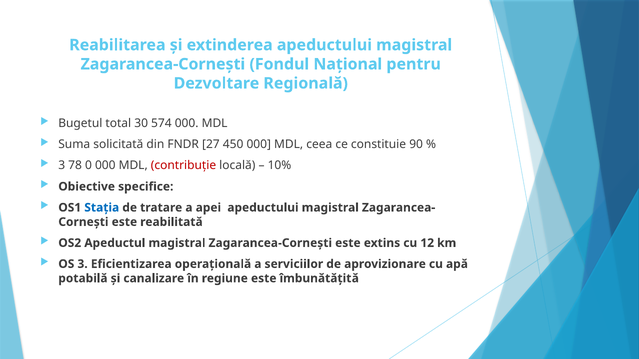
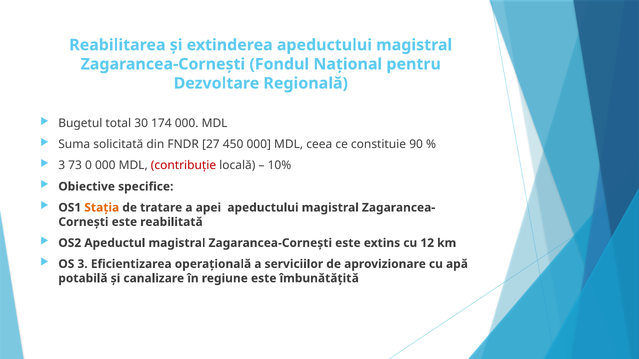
574: 574 -> 174 (161, 124)
78: 78 -> 73 (75, 166)
Stația colour: blue -> orange (102, 208)
